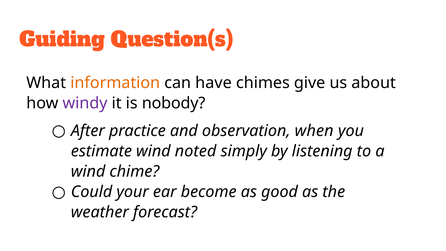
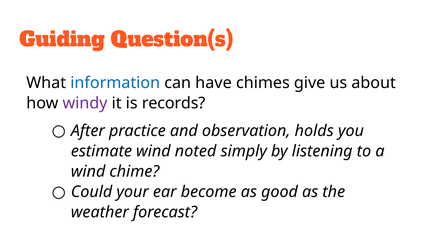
information colour: orange -> blue (115, 83)
nobody: nobody -> records (174, 103)
when: when -> holds (314, 131)
